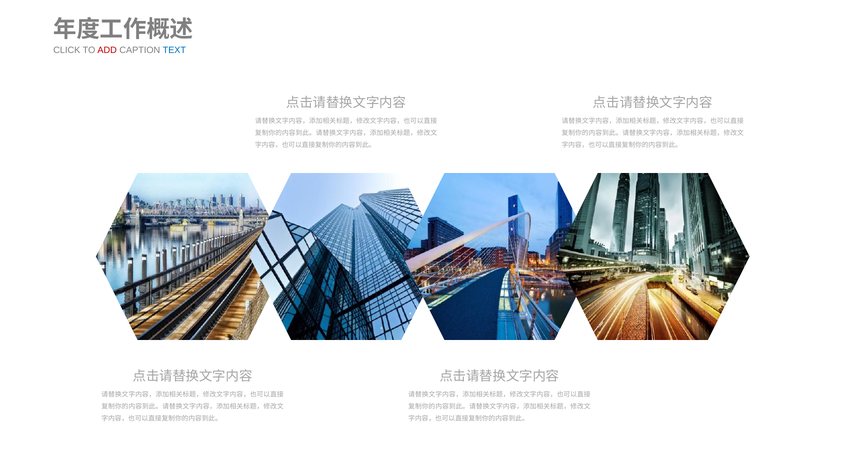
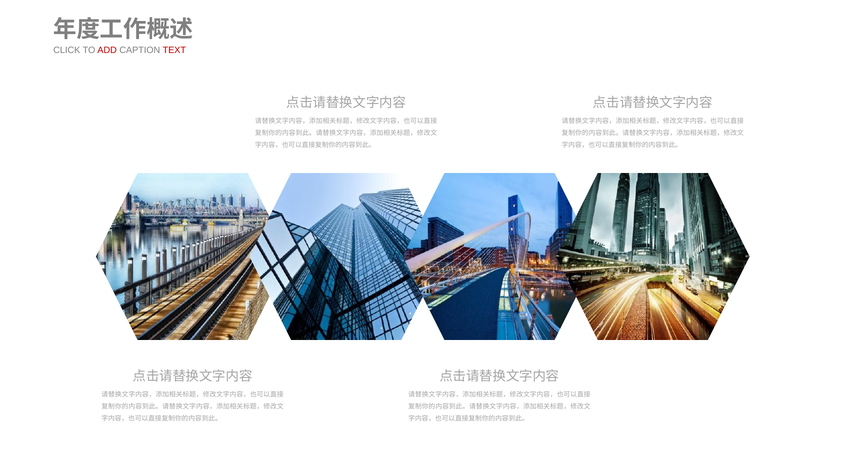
TEXT colour: blue -> red (174, 50)
